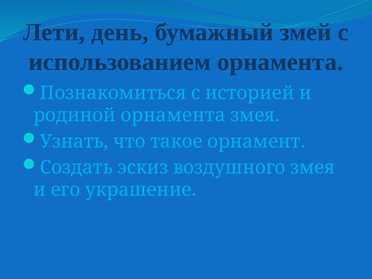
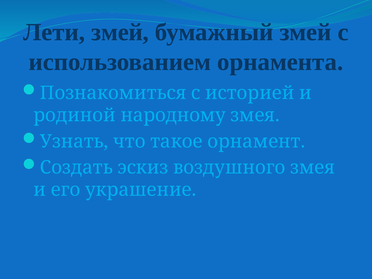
Лети день: день -> змей (120, 32)
родиной орнамента: орнамента -> народному (173, 115)
